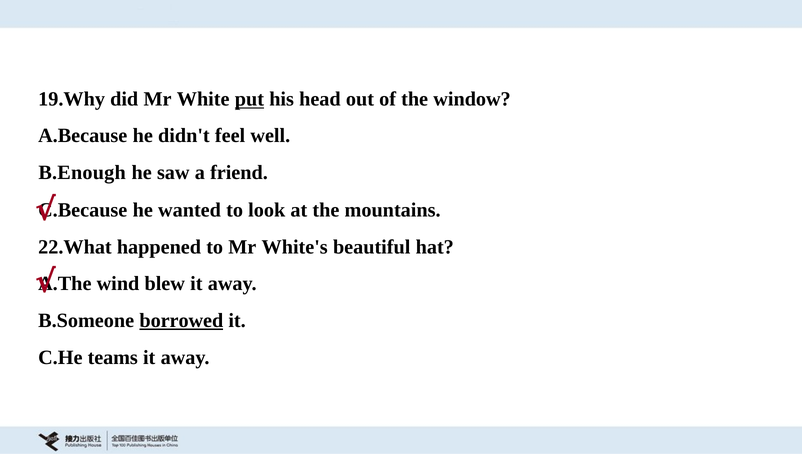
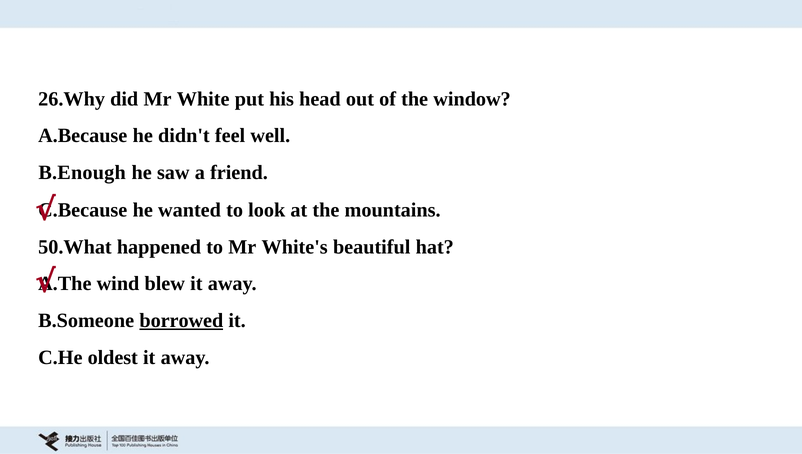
19.Why: 19.Why -> 26.Why (72, 99)
put underline: present -> none (249, 99)
22.What: 22.What -> 50.What (75, 247)
teams: teams -> oldest (113, 357)
